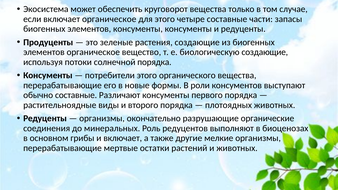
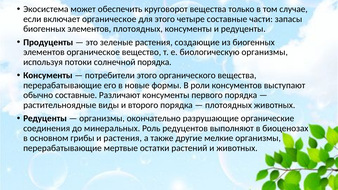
элементов консументы: консументы -> плотоядных (138, 29)
биологическую создающие: создающие -> организмы (265, 52)
и включает: включает -> растения (123, 138)
